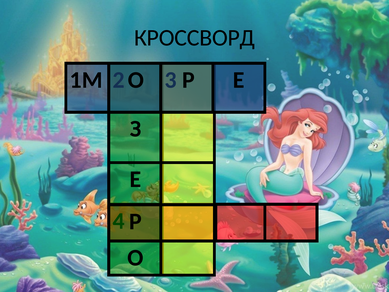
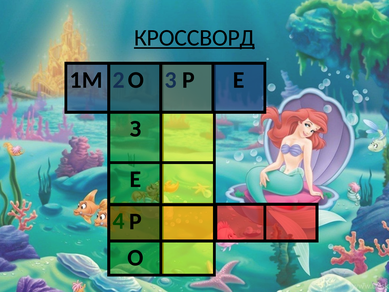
КРОССВОРД underline: none -> present (195, 38)
